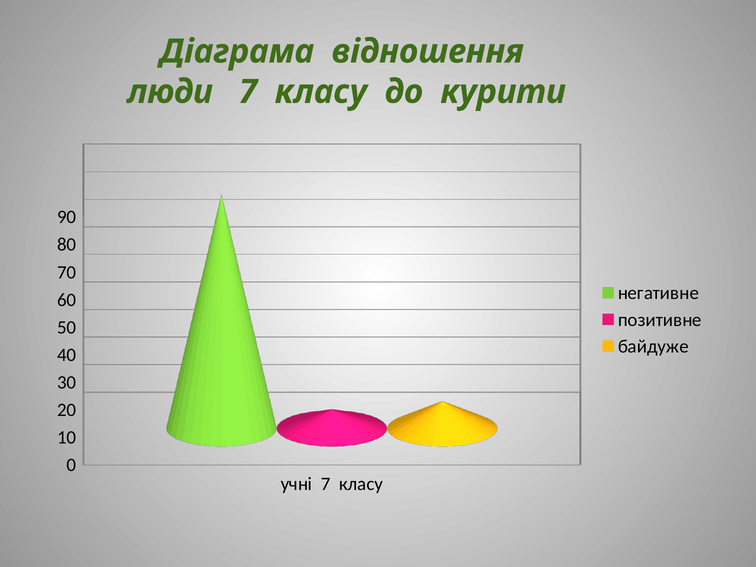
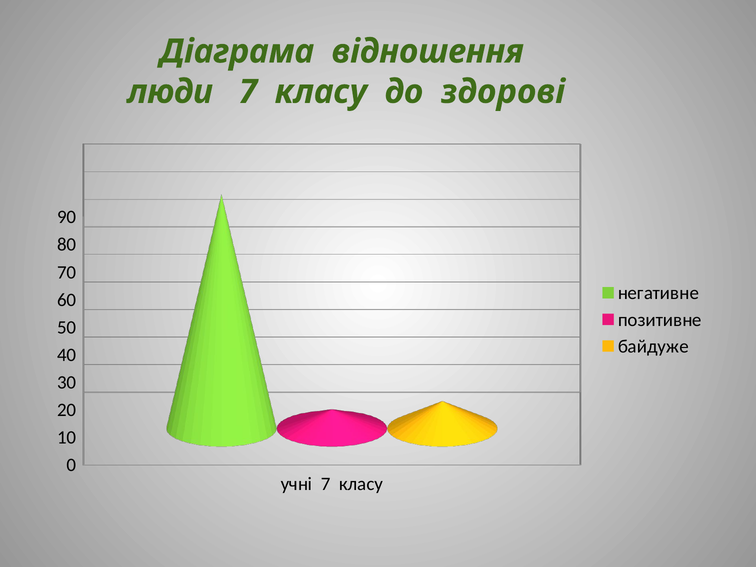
курити: курити -> здорові (503, 92)
